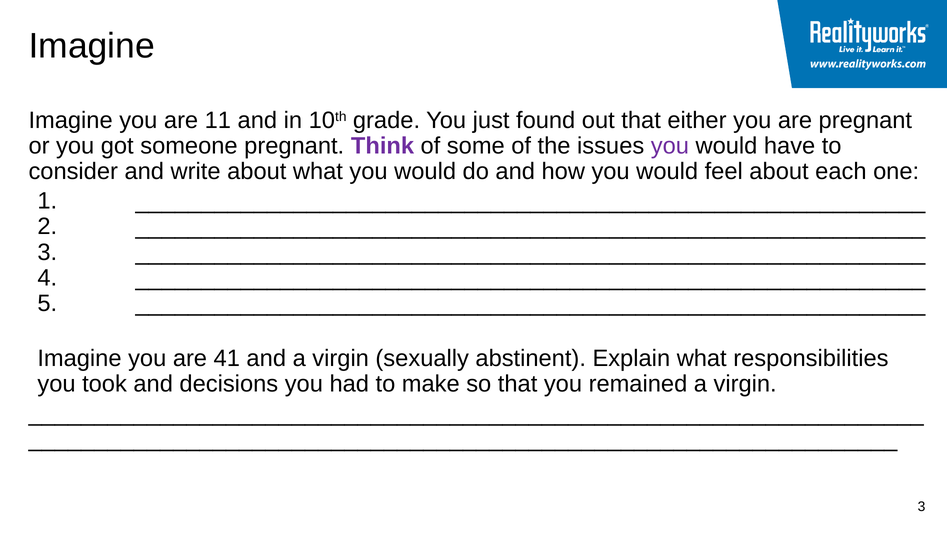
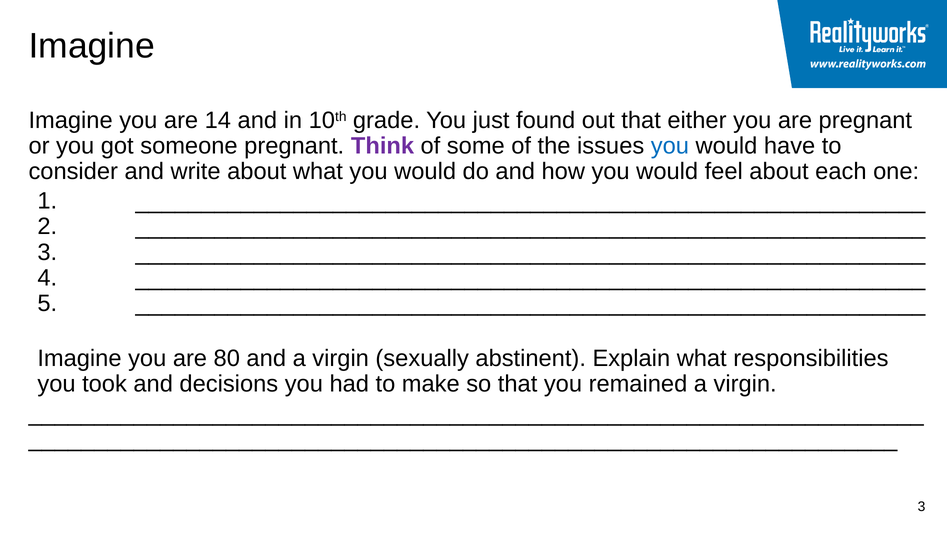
11: 11 -> 14 (218, 120)
you colour: purple -> blue (670, 146)
41: 41 -> 80 (227, 358)
